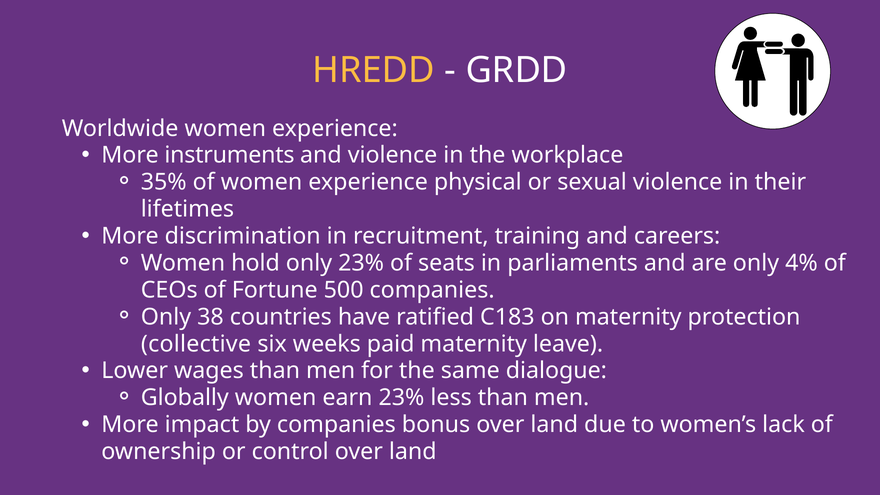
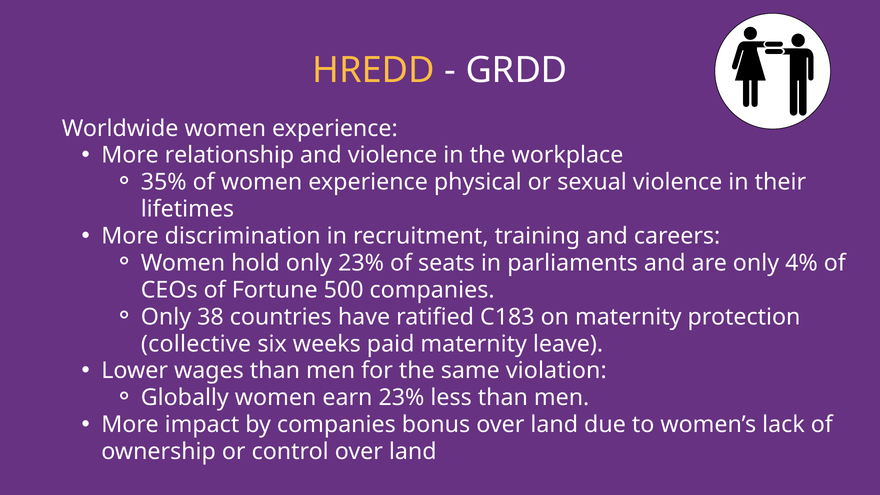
instruments: instruments -> relationship (229, 155)
dialogue: dialogue -> violation (556, 371)
